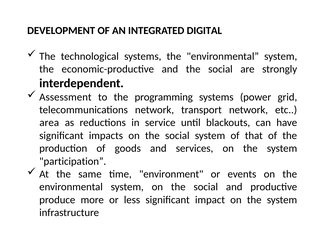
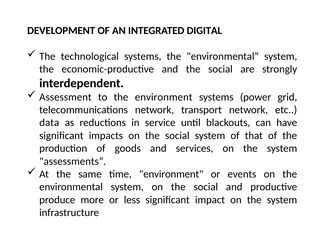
the programming: programming -> environment (164, 97)
area: area -> data (49, 123)
participation: participation -> assessments (73, 162)
